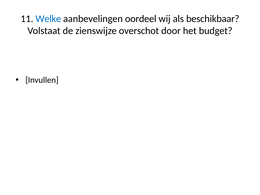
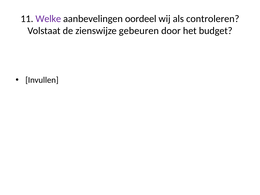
Welke colour: blue -> purple (48, 19)
beschikbaar: beschikbaar -> controleren (213, 19)
overschot: overschot -> gebeuren (139, 31)
